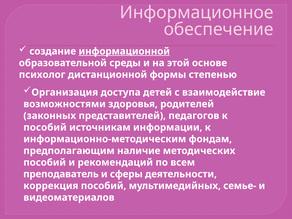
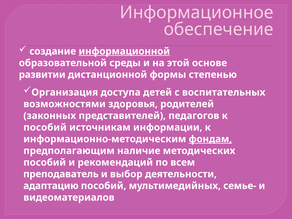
психолог: психолог -> развитии (42, 75)
взаимодействие: взаимодействие -> воспитательных (224, 92)
фондам underline: none -> present (210, 139)
сферы: сферы -> выбор (126, 174)
коррекция: коррекция -> адаптацию (51, 186)
